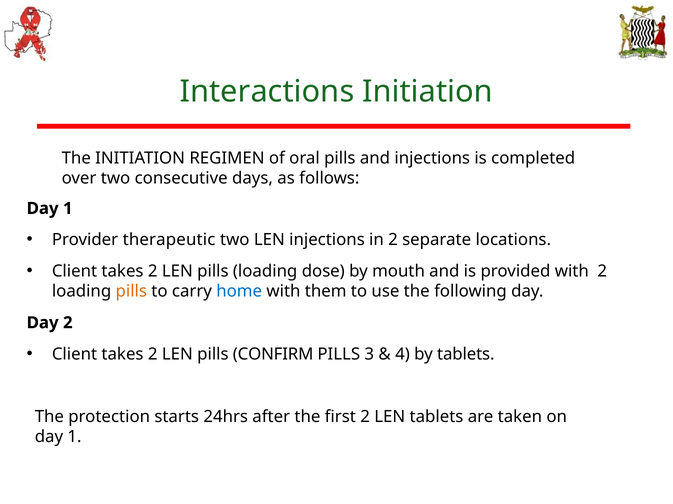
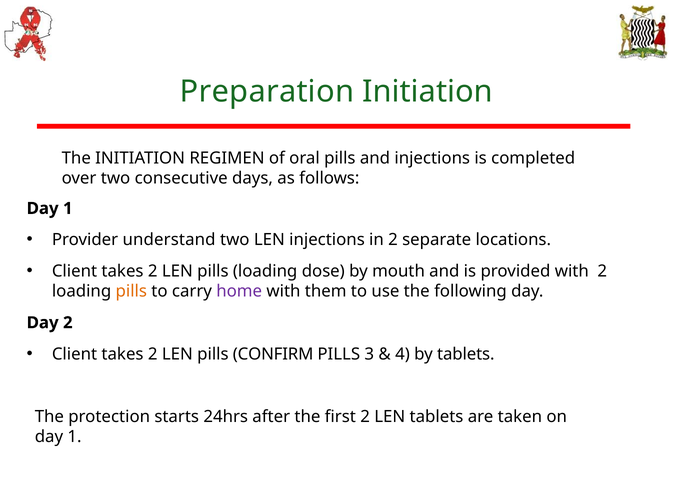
Interactions: Interactions -> Preparation (267, 92)
therapeutic: therapeutic -> understand (169, 240)
home colour: blue -> purple (239, 292)
